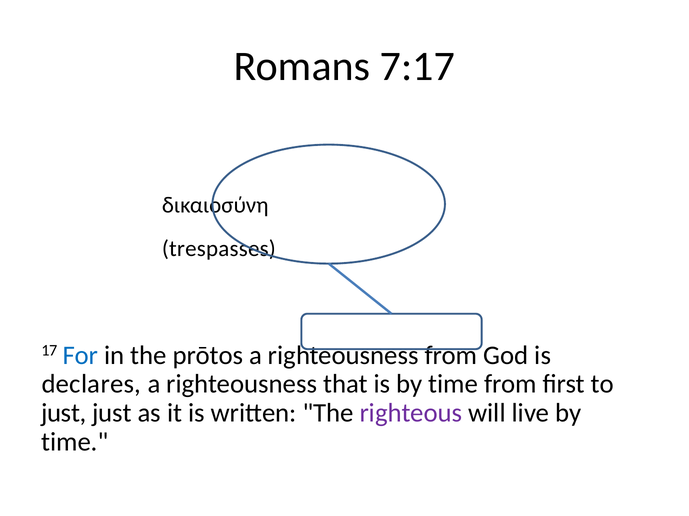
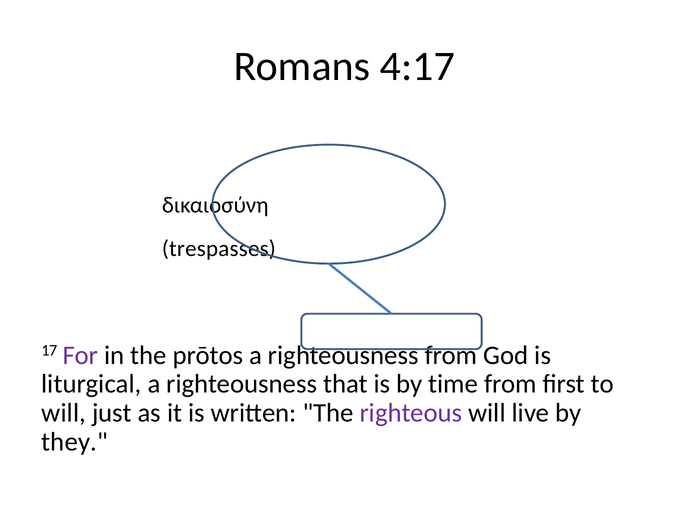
7:17: 7:17 -> 4:17 (417, 67)
For colour: blue -> purple (80, 356)
declares: declares -> liturgical (91, 385)
just: just -> will (64, 414)
time: time -> they (75, 443)
